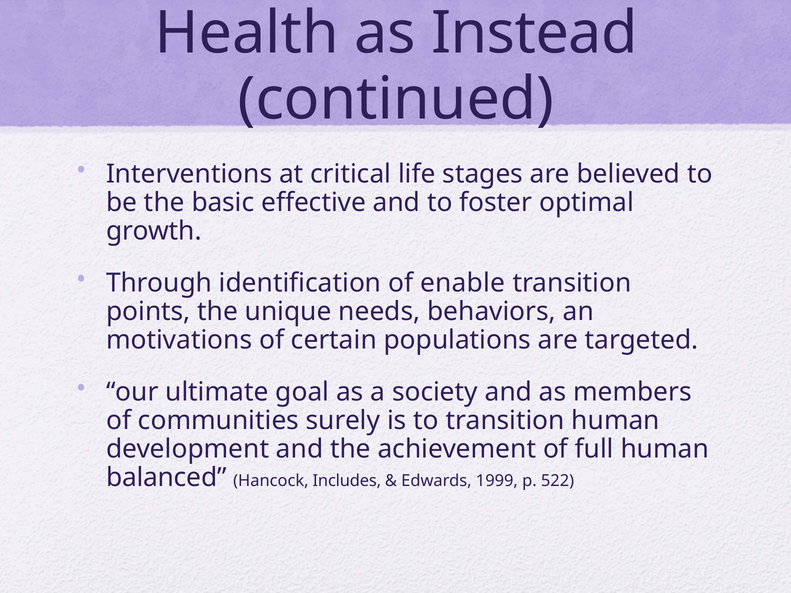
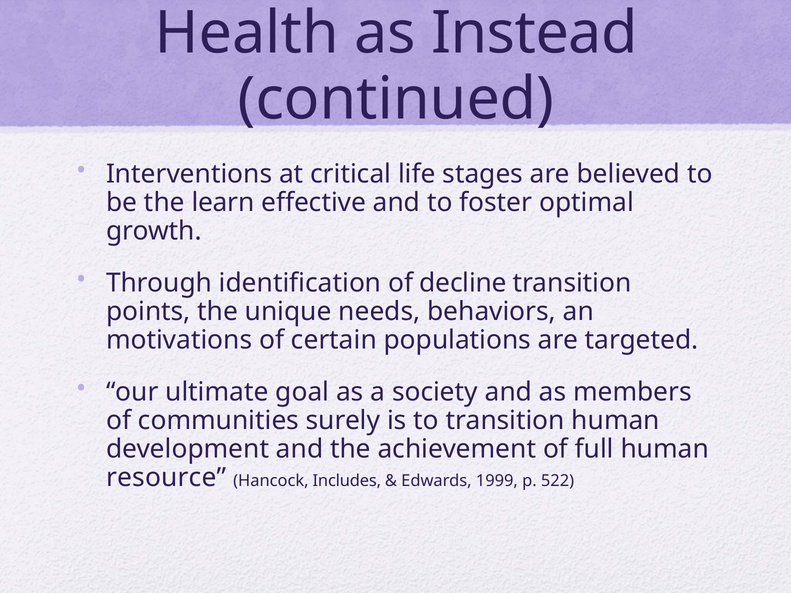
basic: basic -> learn (223, 202)
enable: enable -> decline (463, 283)
balanced: balanced -> resource (166, 478)
